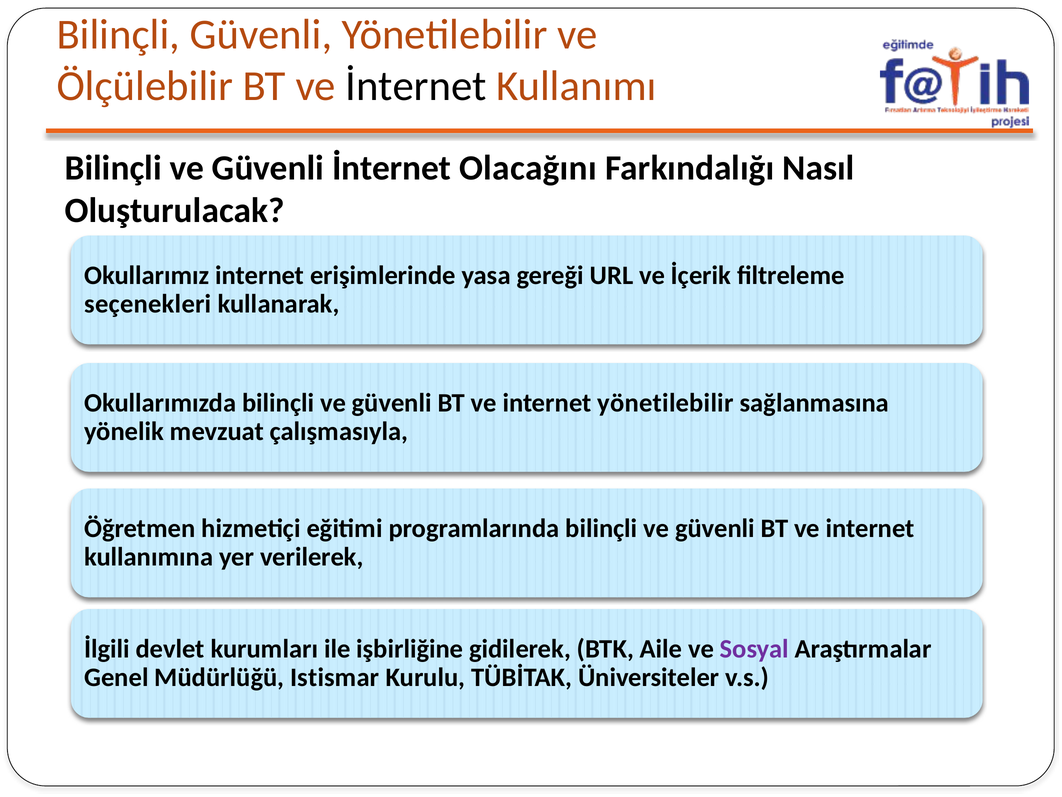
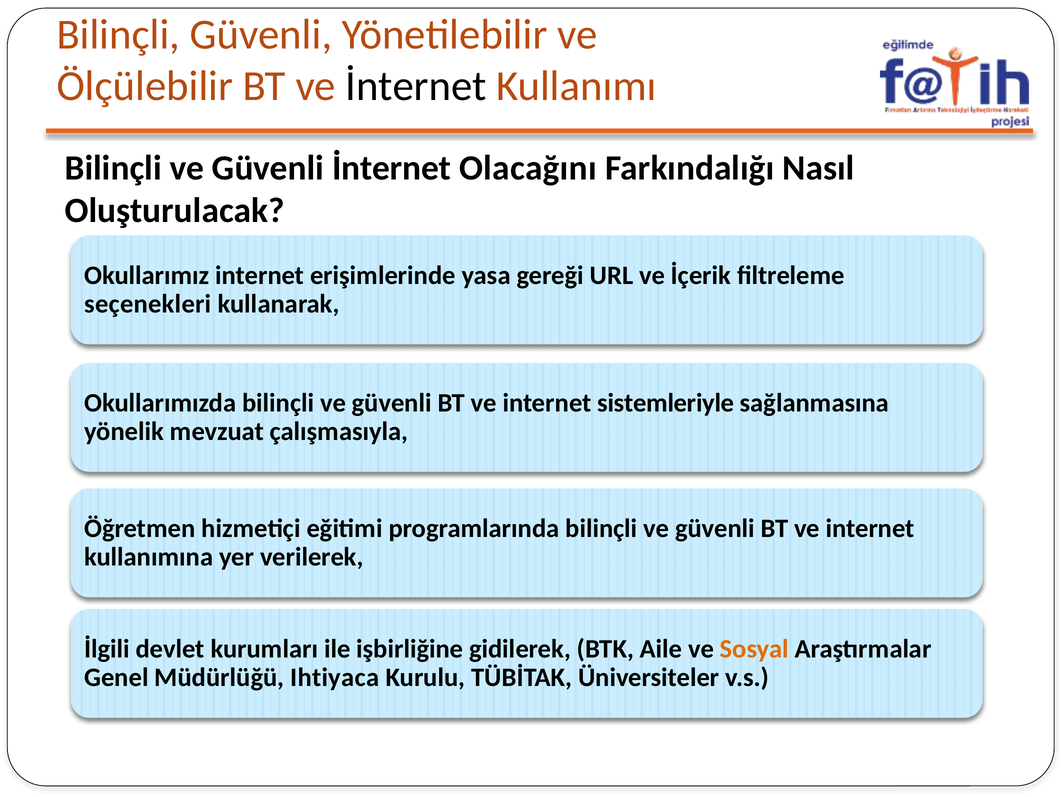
internet yönetilebilir: yönetilebilir -> sistemleriyle (666, 403)
Sosyal colour: purple -> orange (754, 649)
Istismar: Istismar -> Ihtiyaca (335, 677)
